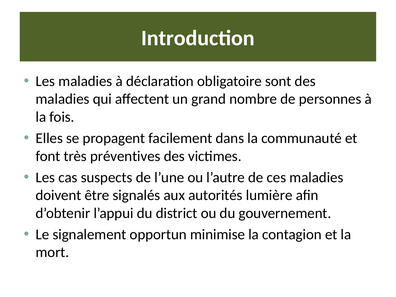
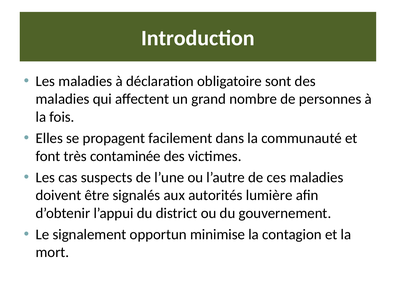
préventives: préventives -> contaminée (125, 156)
